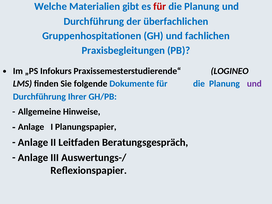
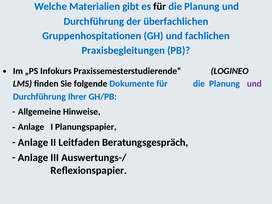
für colour: red -> black (160, 6)
